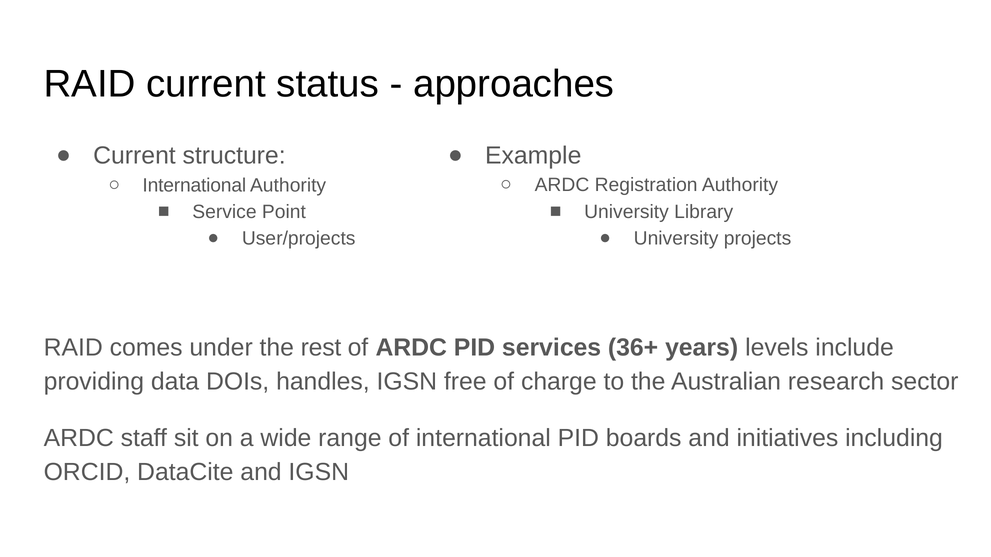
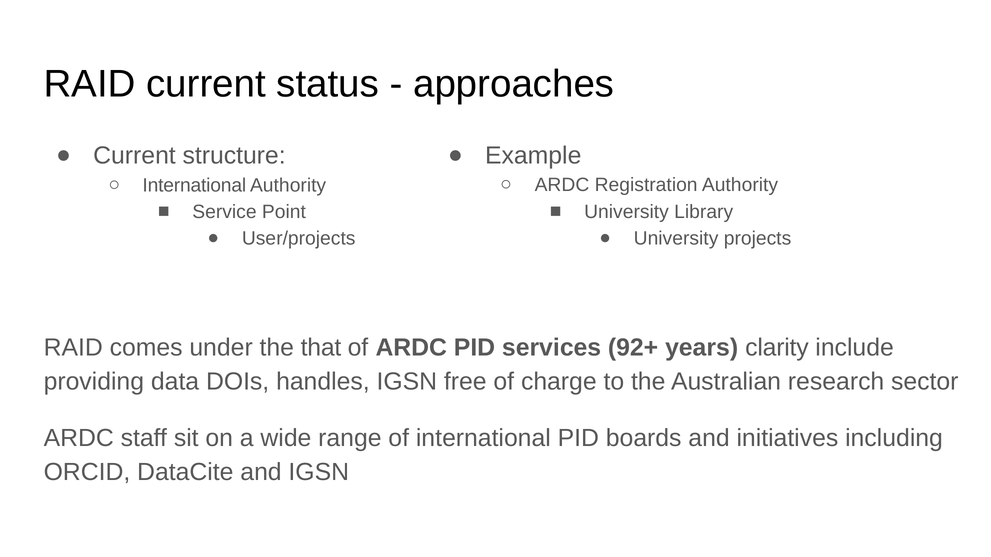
rest: rest -> that (321, 348)
36+: 36+ -> 92+ (633, 348)
levels: levels -> clarity (777, 348)
